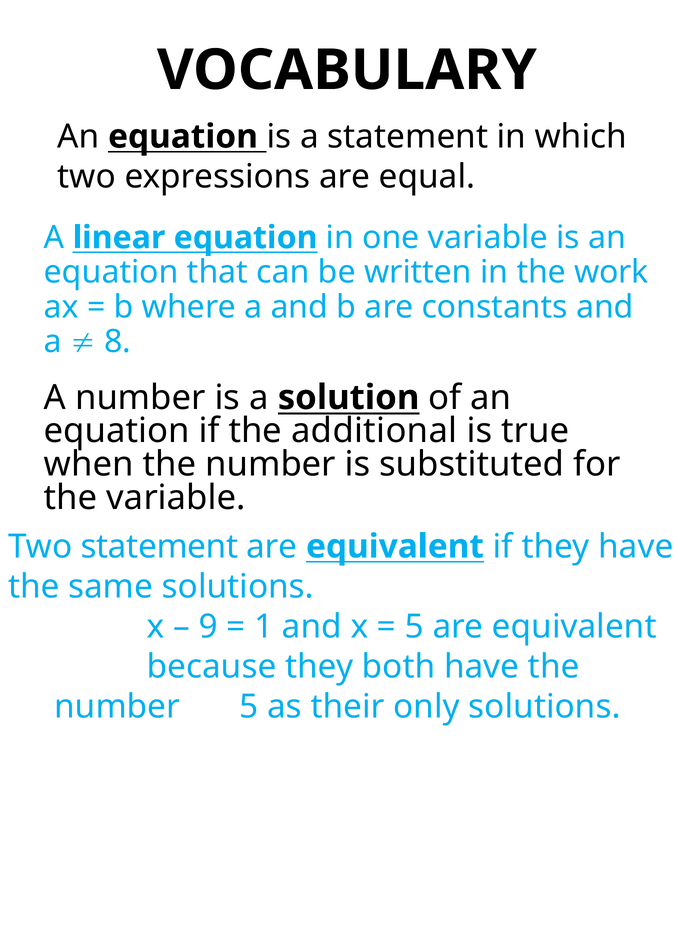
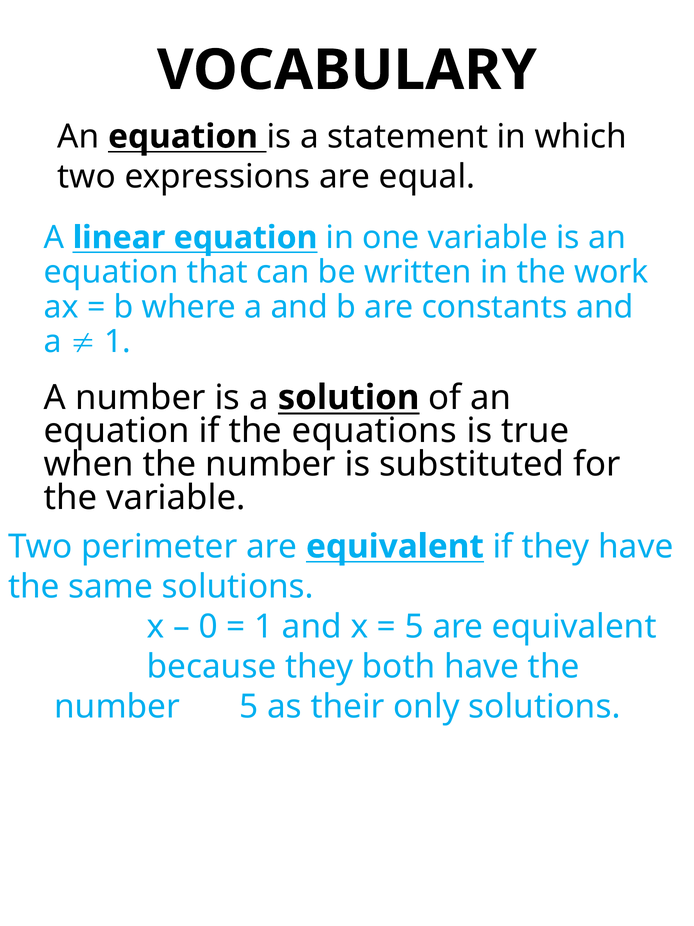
8: 8 -> 1 (118, 341)
additional: additional -> equations (374, 431)
Two statement: statement -> perimeter (159, 546)
9: 9 -> 0 (208, 626)
